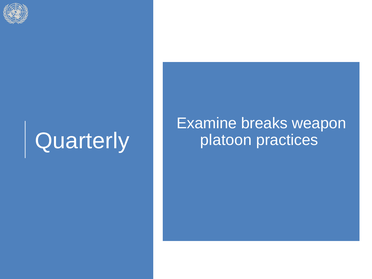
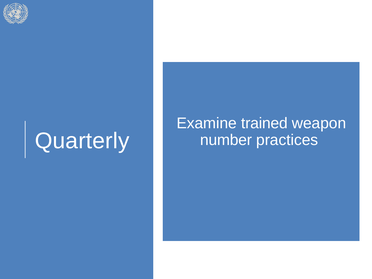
breaks: breaks -> trained (264, 123)
platoon: platoon -> number (226, 140)
